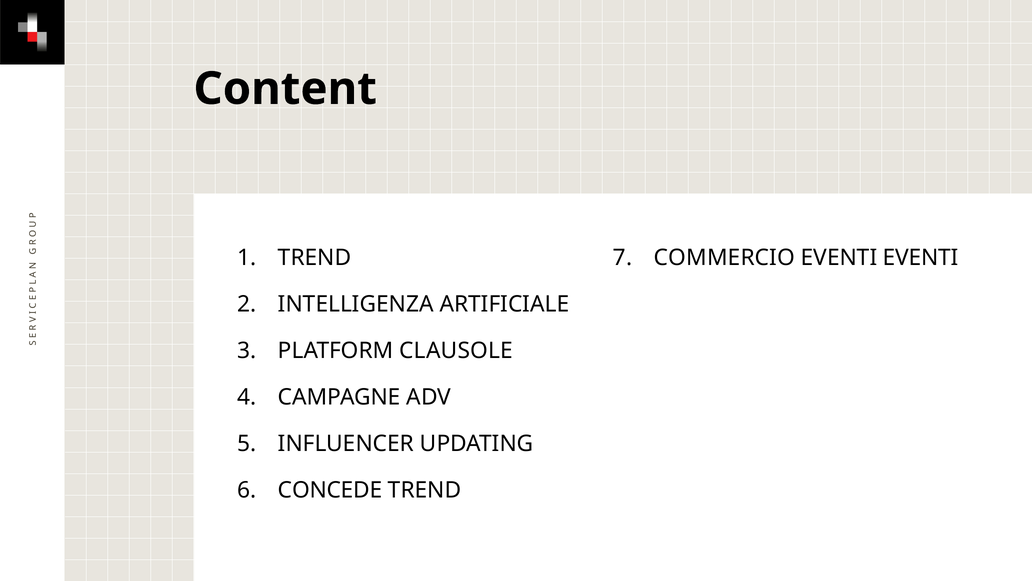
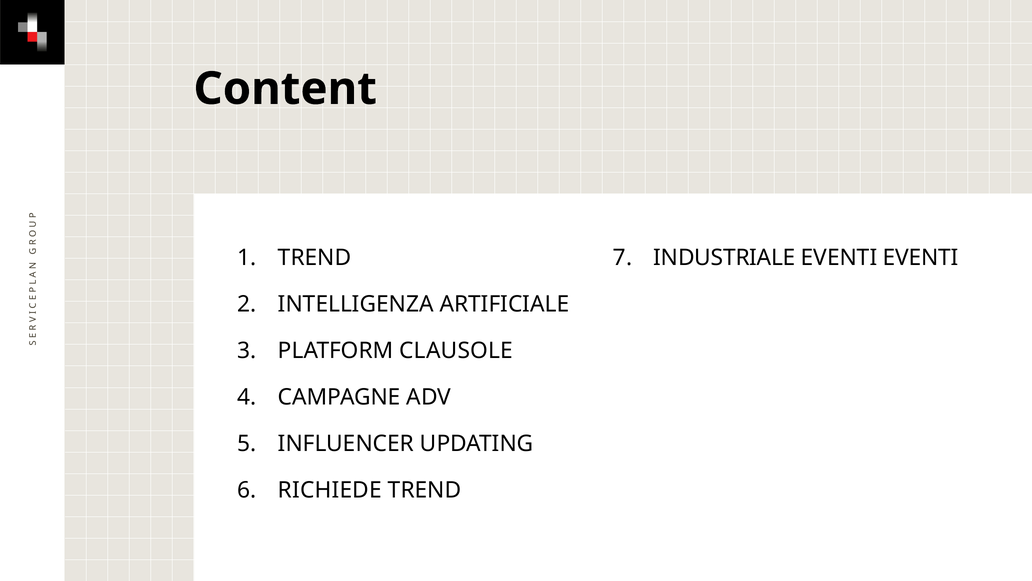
COMMERCIO: COMMERCIO -> INDUSTRIALE (725, 258)
CONCEDE: CONCEDE -> RICHIEDE (330, 490)
